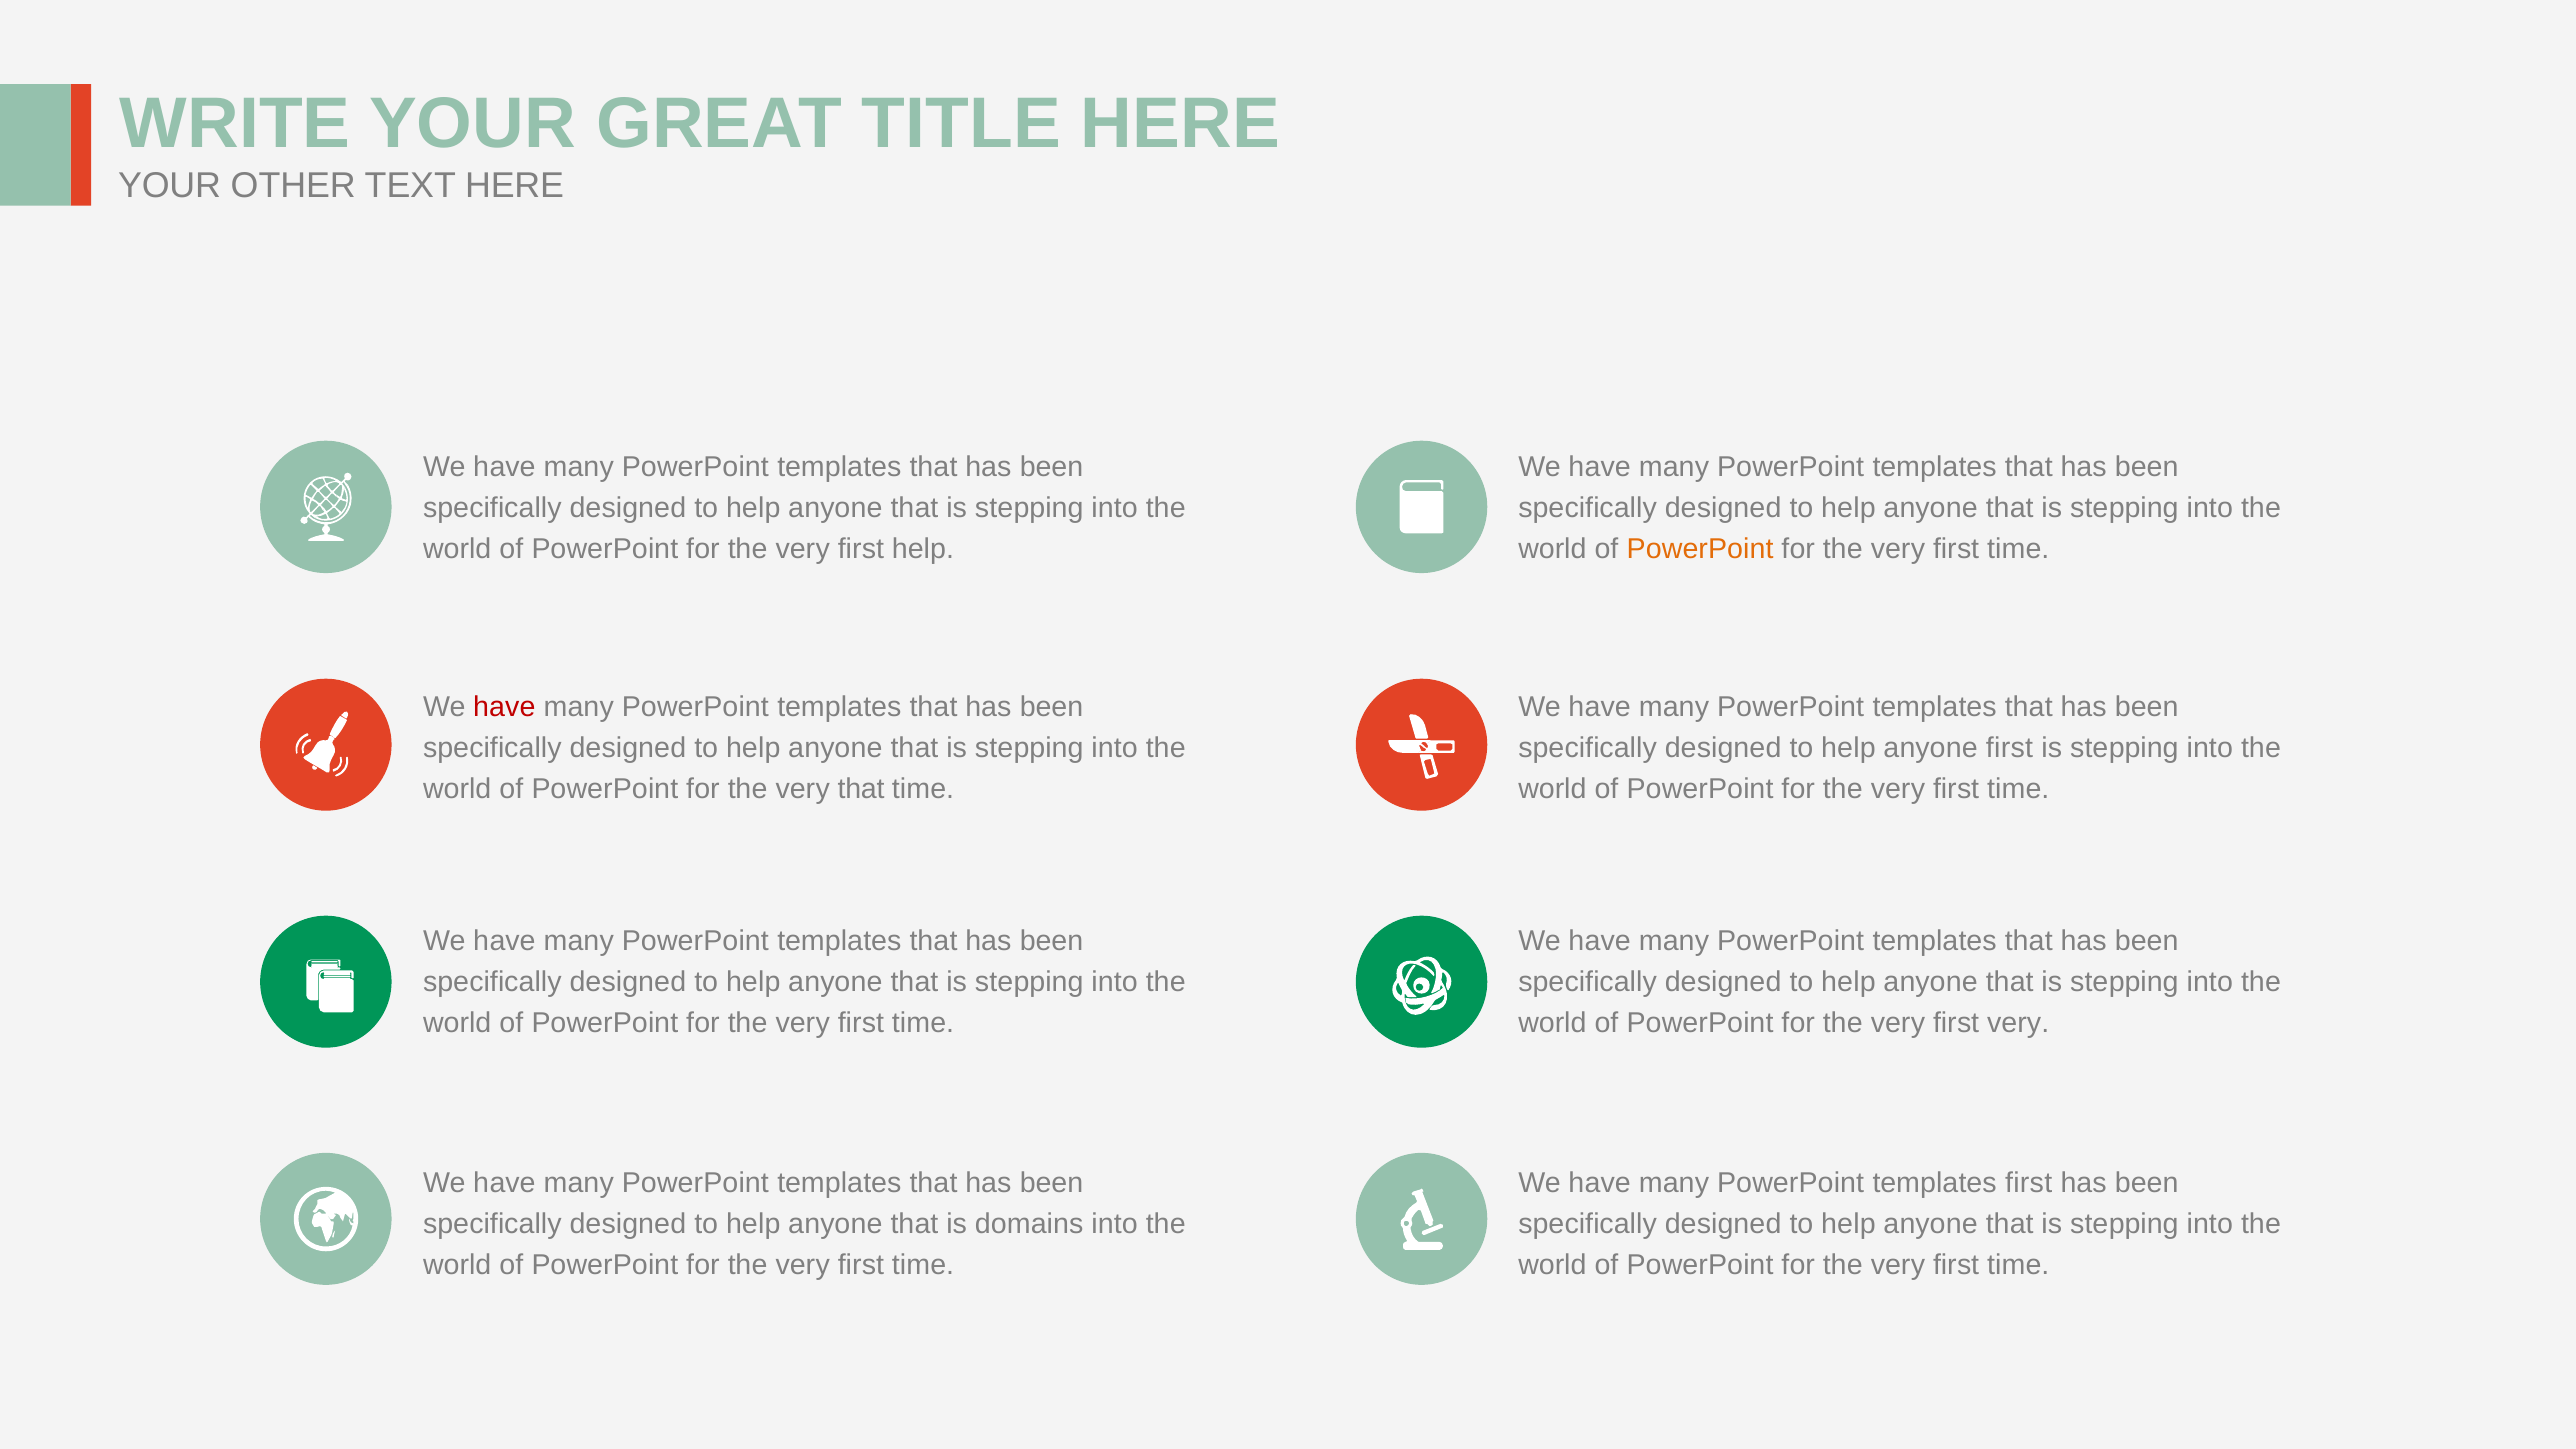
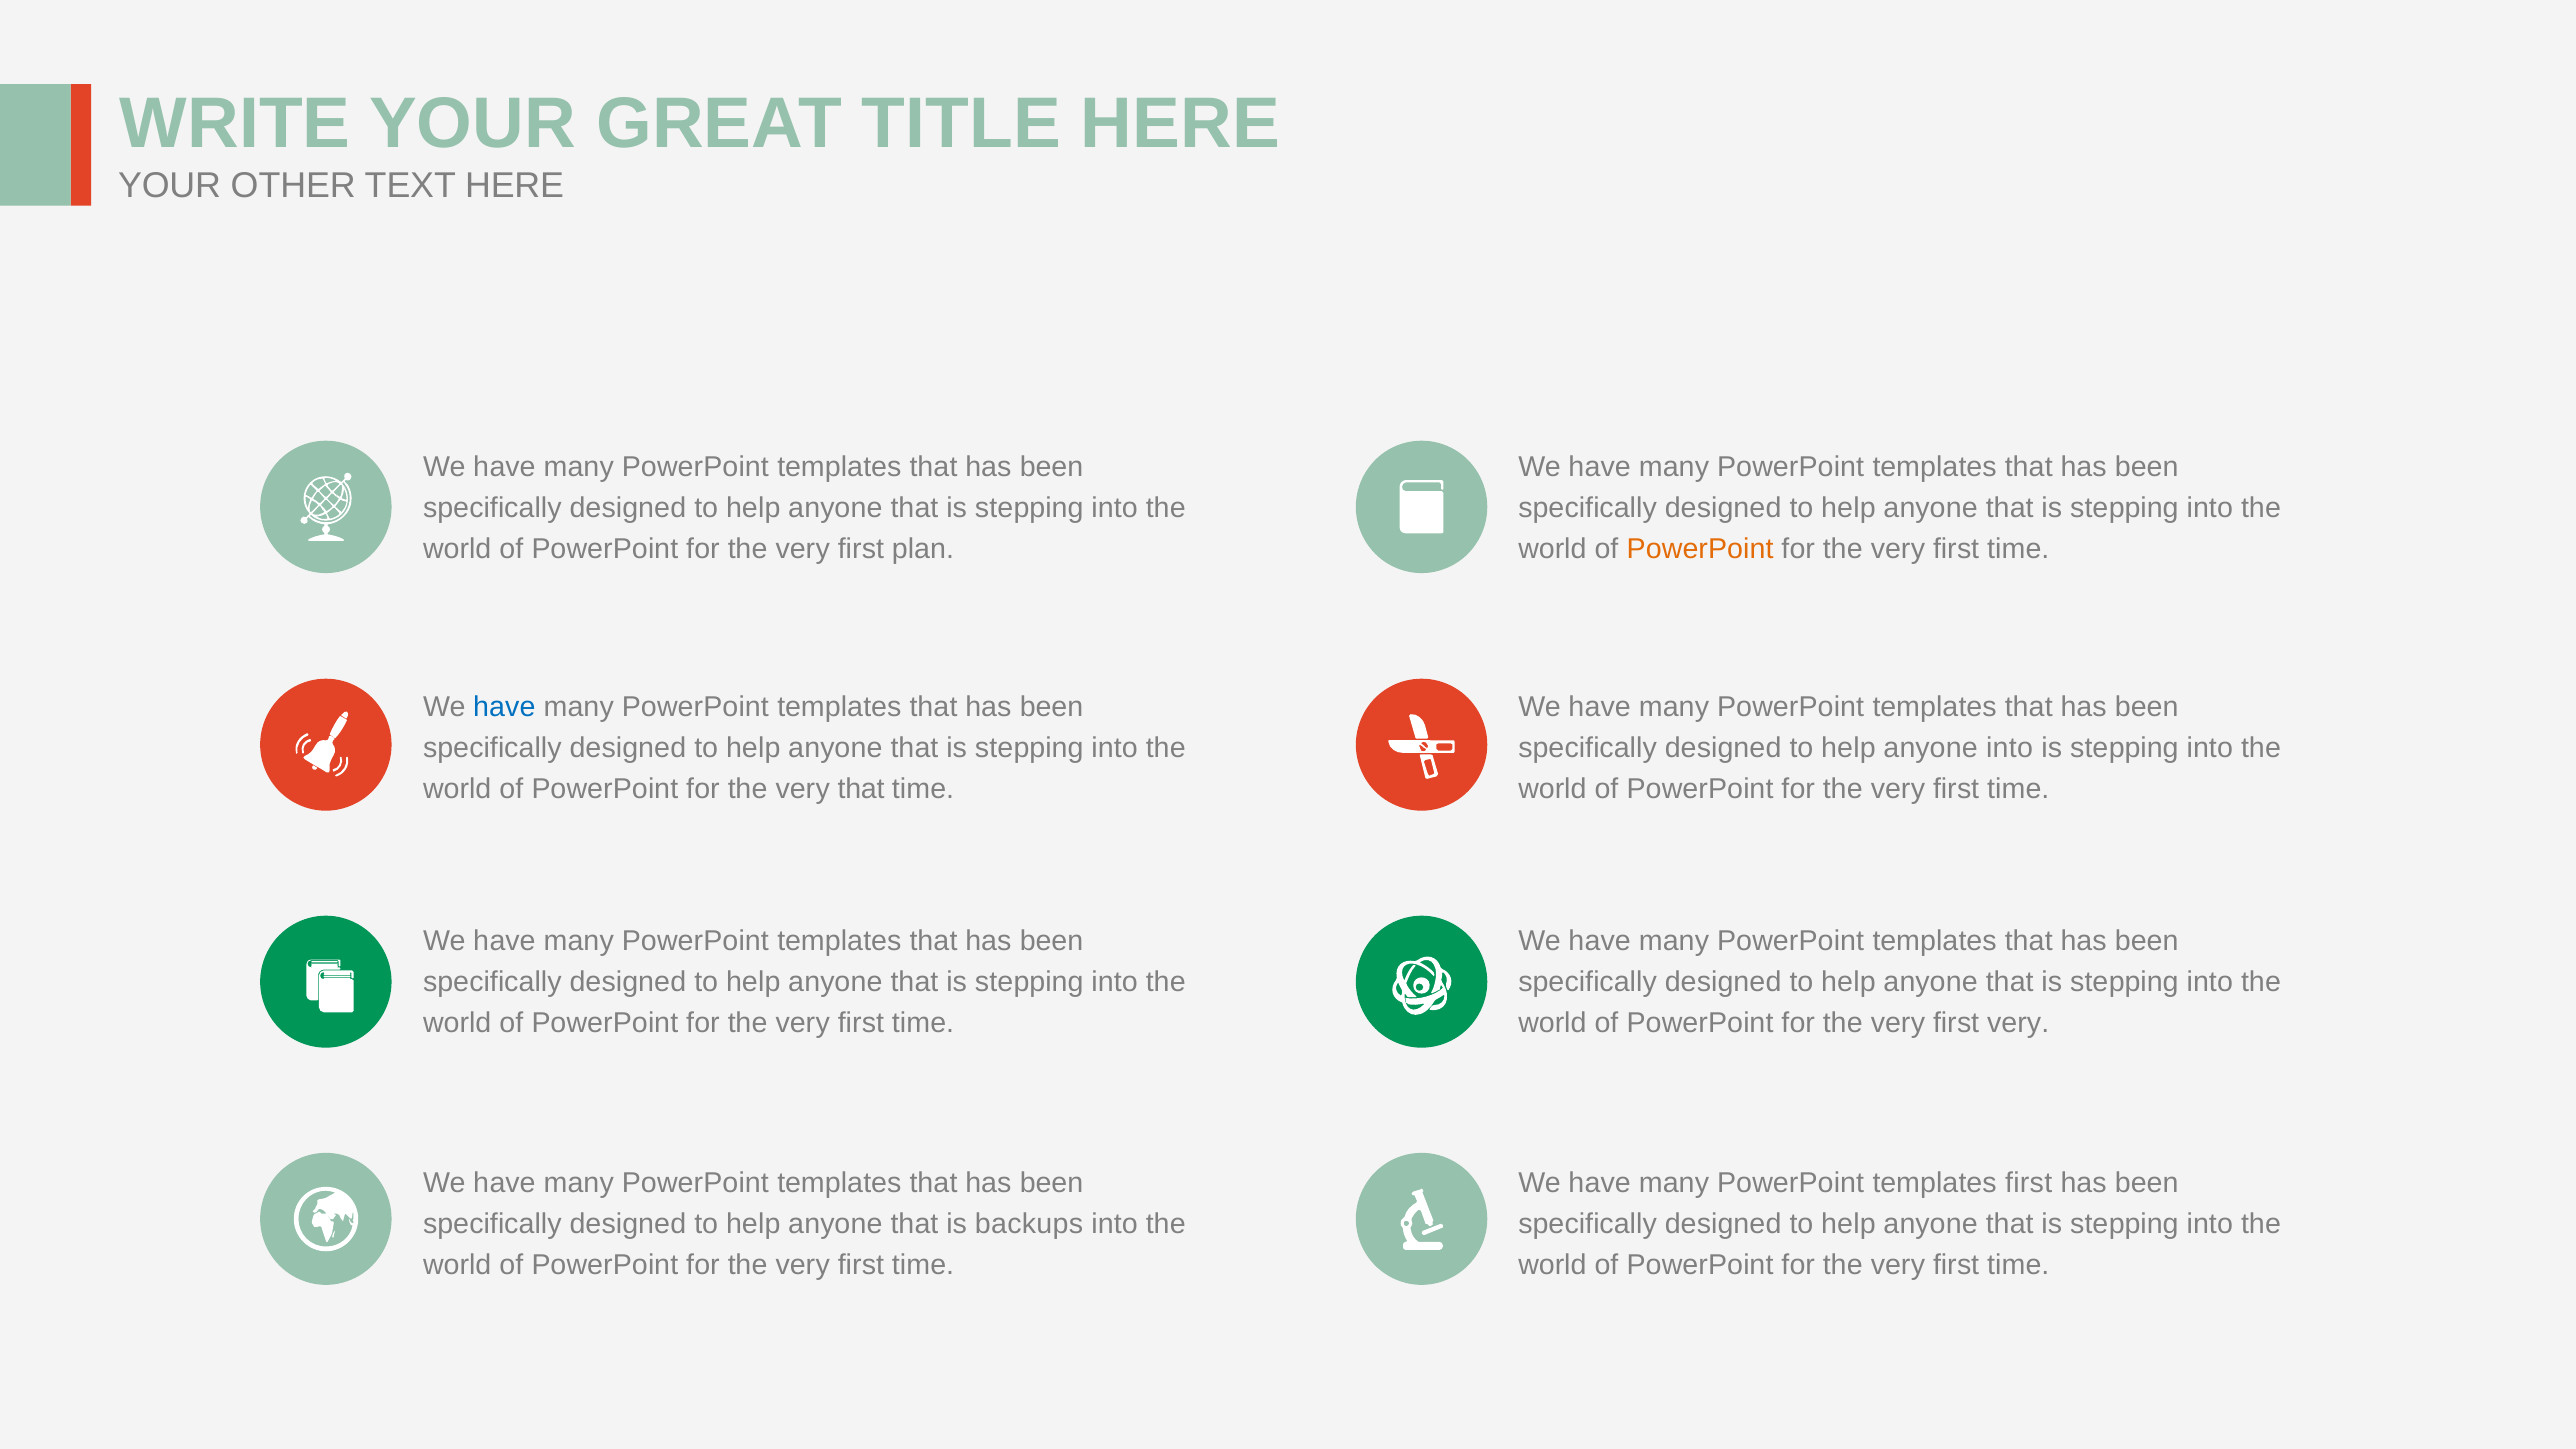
first help: help -> plan (923, 549)
have colour: red -> blue (504, 707)
anyone first: first -> into (2010, 748)
domains: domains -> backups (1029, 1224)
